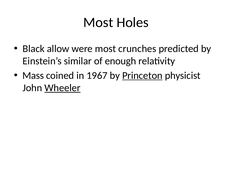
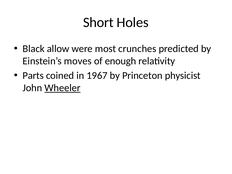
Most: Most -> Short (98, 22)
similar: similar -> moves (78, 61)
Mass: Mass -> Parts (33, 75)
Princeton underline: present -> none (142, 75)
